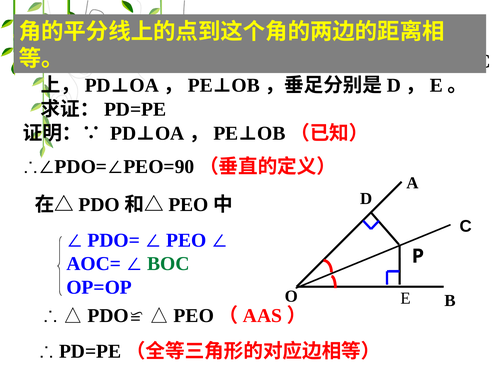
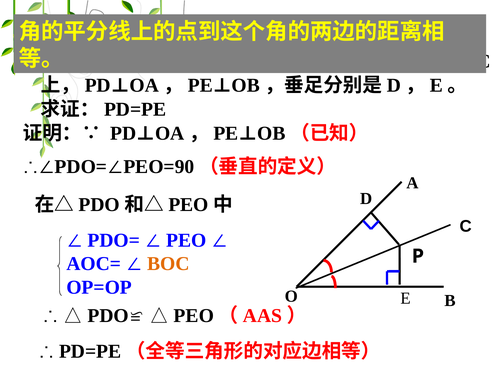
BOC colour: green -> orange (168, 264)
